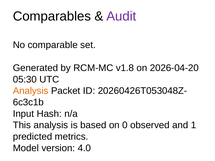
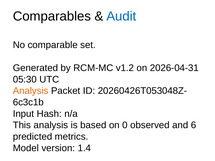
Audit colour: purple -> blue (121, 16)
v1.8: v1.8 -> v1.2 (125, 68)
2026-04-20: 2026-04-20 -> 2026-04-31 (174, 68)
1: 1 -> 6 (194, 125)
4.0: 4.0 -> 1.4 (84, 148)
